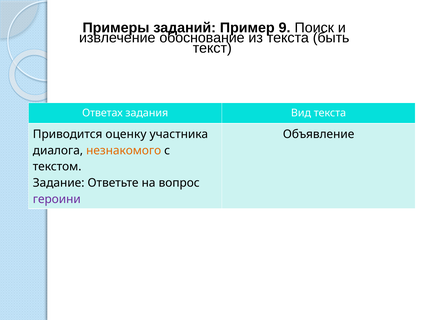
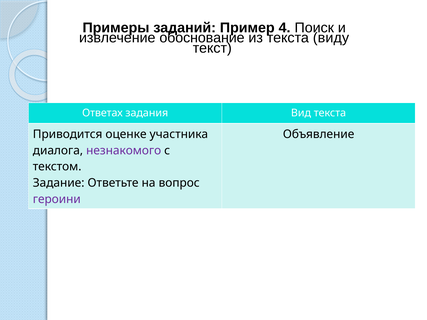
9: 9 -> 4 (285, 28)
быть: быть -> виду (331, 38)
оценку: оценку -> оценке (126, 134)
незнакомого colour: orange -> purple (124, 151)
